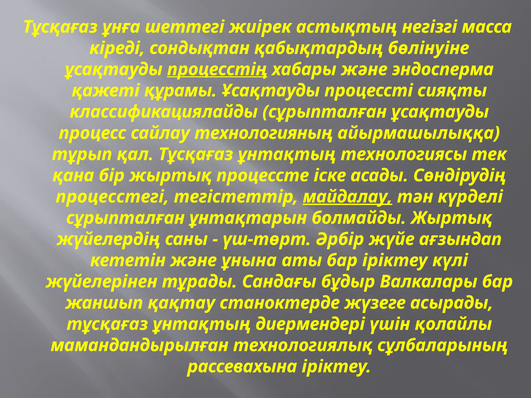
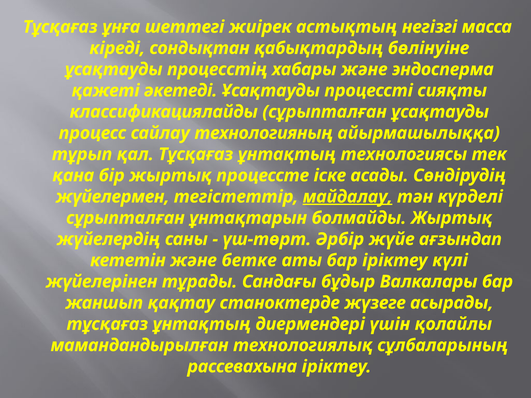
процесстiң underline: present -> none (217, 69)
құрамы: құрамы -> әкетедi (181, 91)
процесстегi: процесстегi -> жүйелермен (113, 197)
ұнына: ұнына -> бетке (249, 261)
